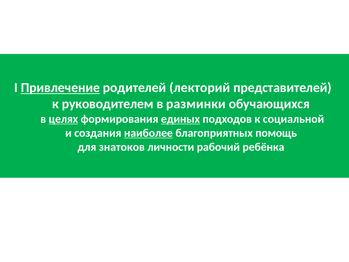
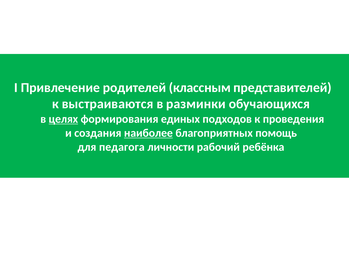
Привлечение underline: present -> none (60, 88)
лекторий: лекторий -> классным (200, 88)
руководителем: руководителем -> выстраиваются (108, 104)
единых underline: present -> none (180, 119)
социальной: социальной -> проведения (294, 119)
знатоков: знатоков -> педагога (122, 147)
